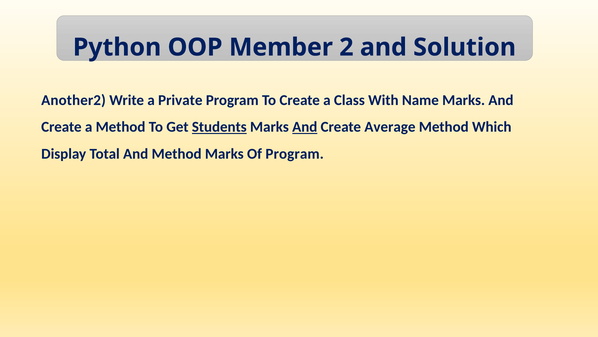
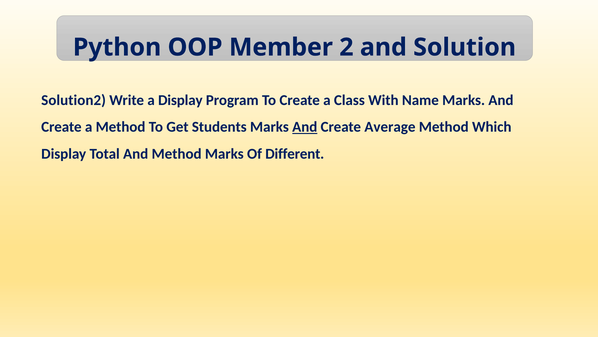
Another2: Another2 -> Solution2 (74, 100)
a Private: Private -> Display (180, 100)
Students underline: present -> none (219, 127)
Of Program: Program -> Different (295, 154)
